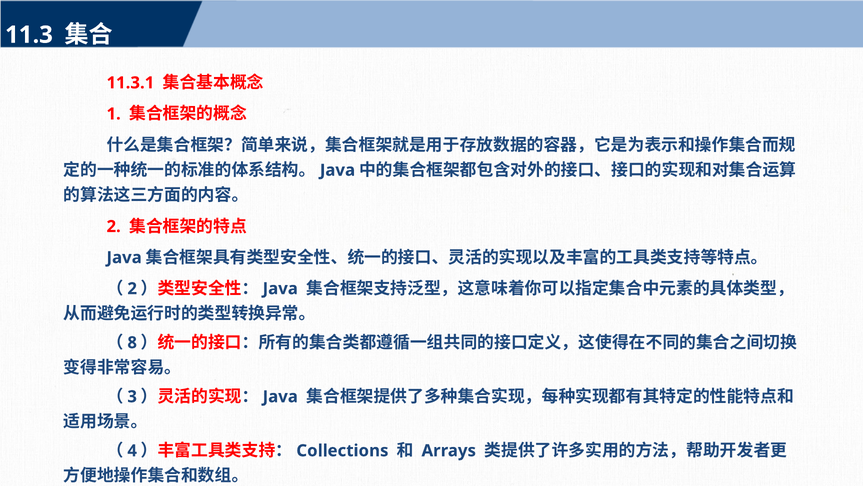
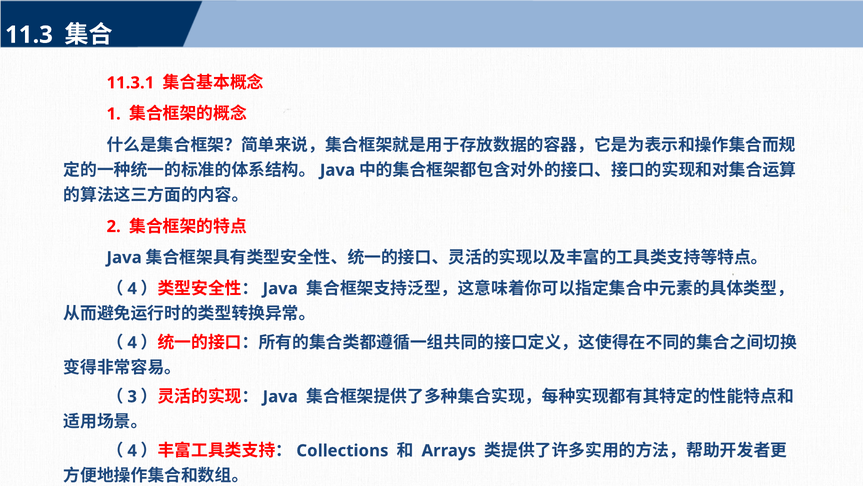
2: 2 -> 4 (132, 288)
8: 8 -> 4 (132, 342)
